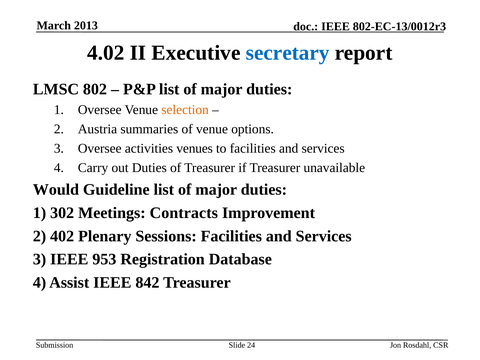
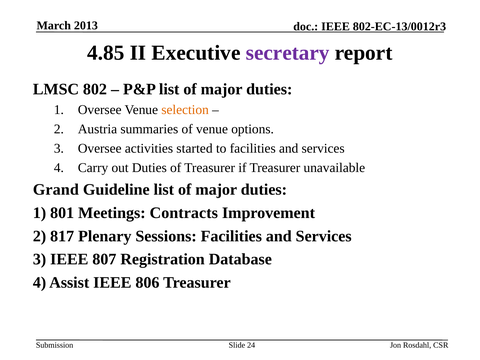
4.02: 4.02 -> 4.85 (106, 53)
secretary colour: blue -> purple (288, 53)
venues: venues -> started (195, 149)
Would: Would -> Grand (56, 190)
302: 302 -> 801 (62, 213)
402: 402 -> 817 (62, 236)
953: 953 -> 807 (104, 259)
842: 842 -> 806 (147, 283)
